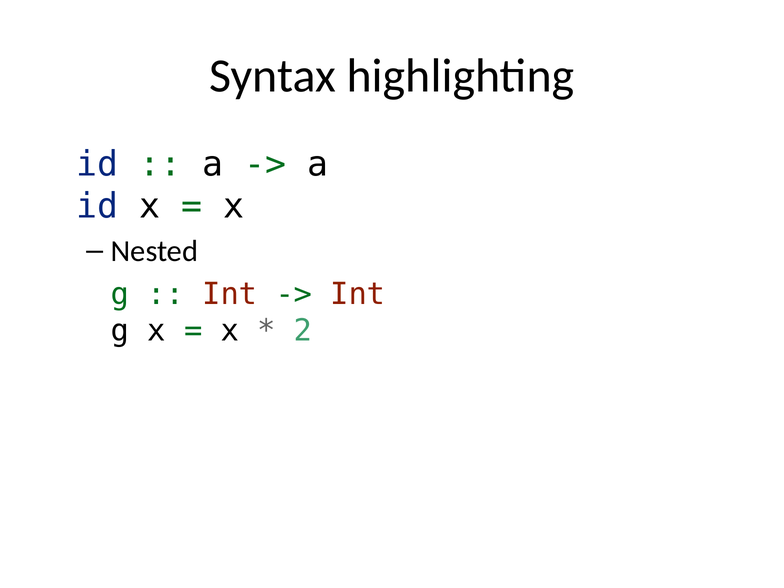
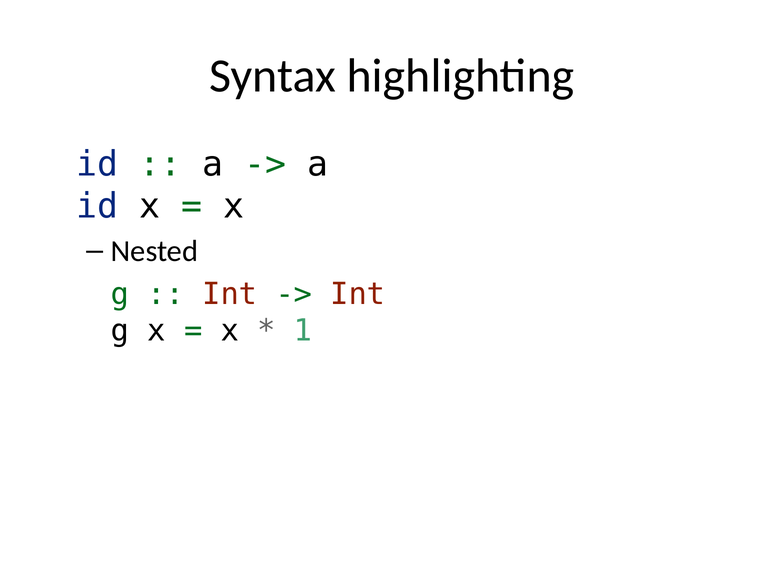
2: 2 -> 1 (303, 331)
